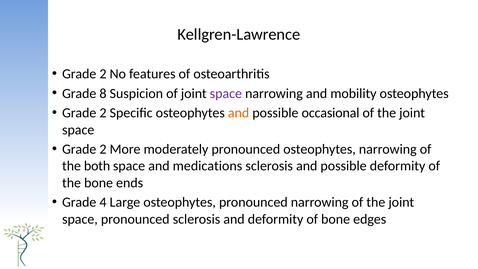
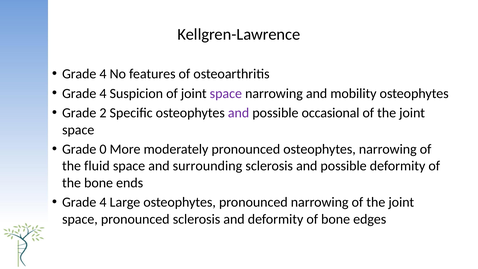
2: 2 -> 4 (103, 74)
8: 8 -> 4 (103, 93)
and colour: orange -> purple (239, 113)
2: 2 -> 0 (103, 149)
both: both -> fluid (97, 166)
medications: medications -> surrounding (207, 166)
